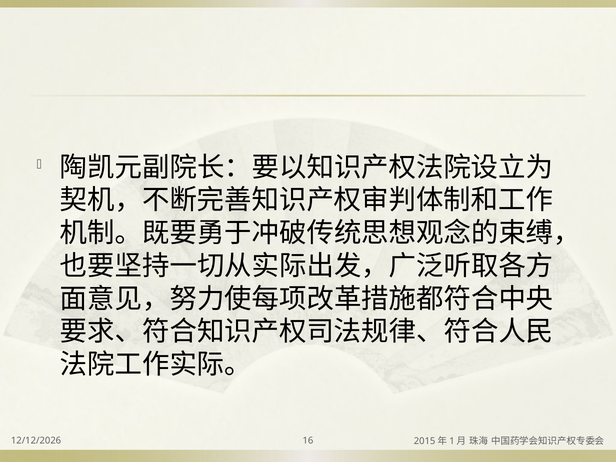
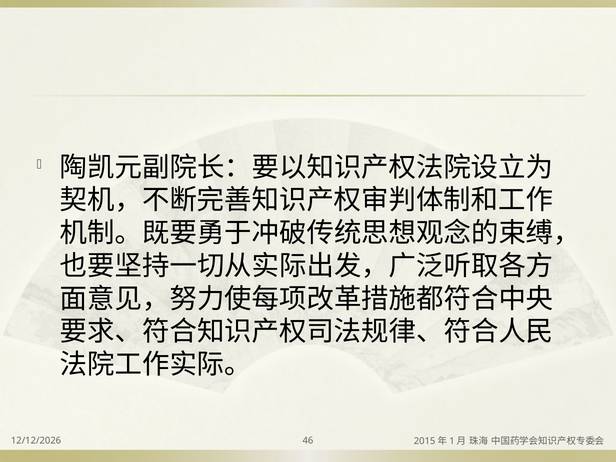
16: 16 -> 46 (308, 441)
